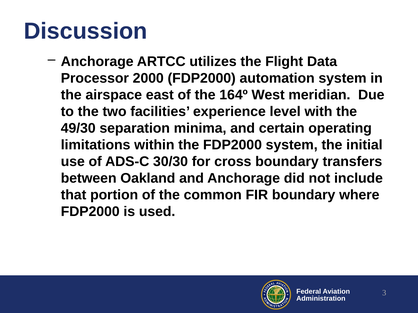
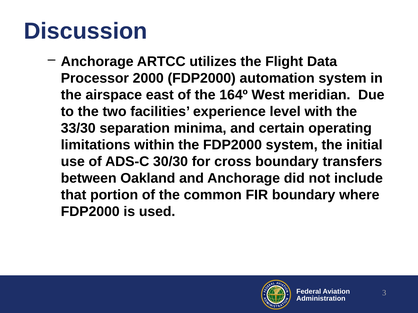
49/30: 49/30 -> 33/30 (78, 128)
